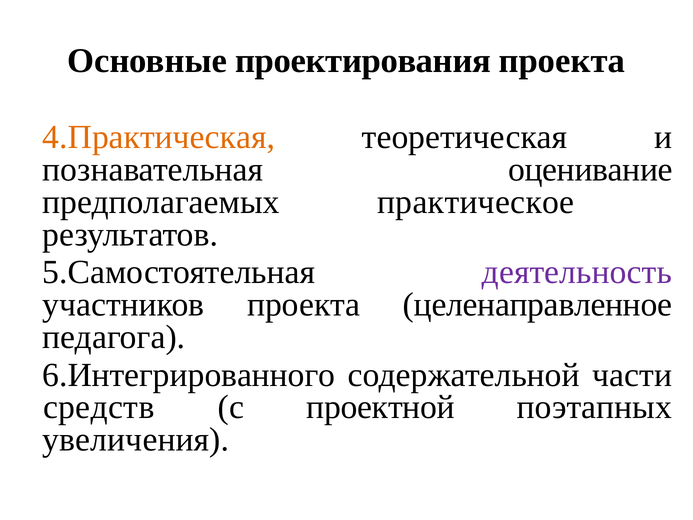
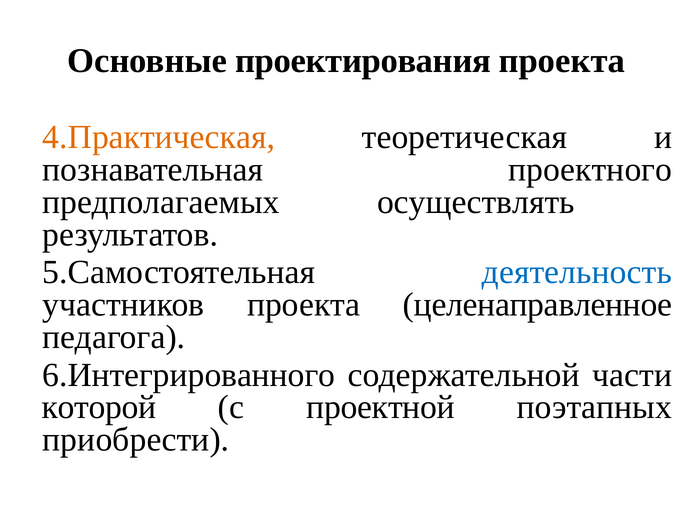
оценивание: оценивание -> проектного (590, 170)
практическое: практическое -> осуществлять (476, 202)
деятельность colour: purple -> blue (577, 272)
средств: средств -> которой (99, 407)
увеличения: увеличения -> приобрести (136, 440)
